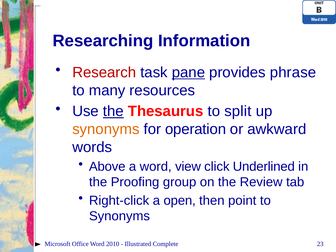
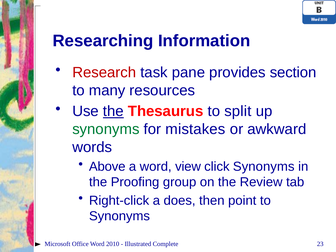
pane underline: present -> none (188, 72)
phrase: phrase -> section (293, 72)
synonyms colour: orange -> green (106, 129)
operation: operation -> mistakes (195, 129)
click Underlined: Underlined -> Synonyms (264, 166)
open: open -> does (180, 200)
